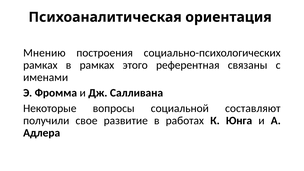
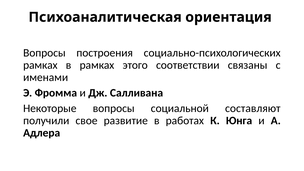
Мнению: Мнению -> Вопросы (44, 53)
референтная: референтная -> соответствии (188, 65)
